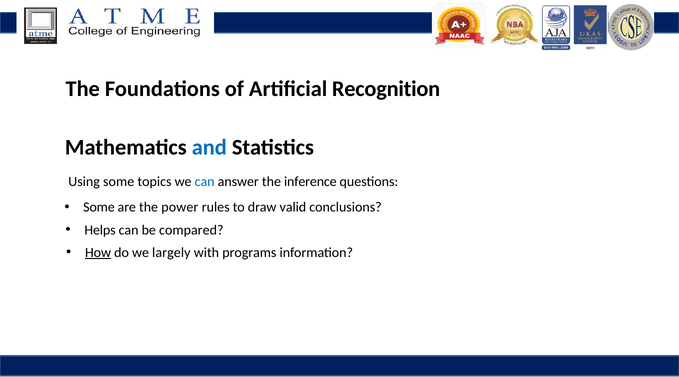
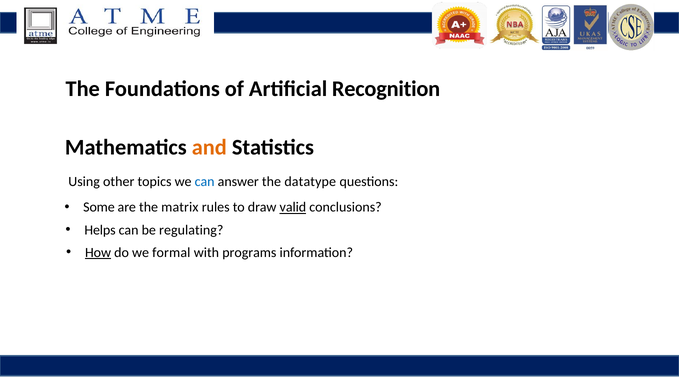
and colour: blue -> orange (209, 147)
Using some: some -> other (119, 182)
inference: inference -> datatype (310, 182)
power: power -> matrix (180, 207)
valid underline: none -> present (293, 207)
compared: compared -> regulating (191, 230)
largely: largely -> formal (171, 253)
